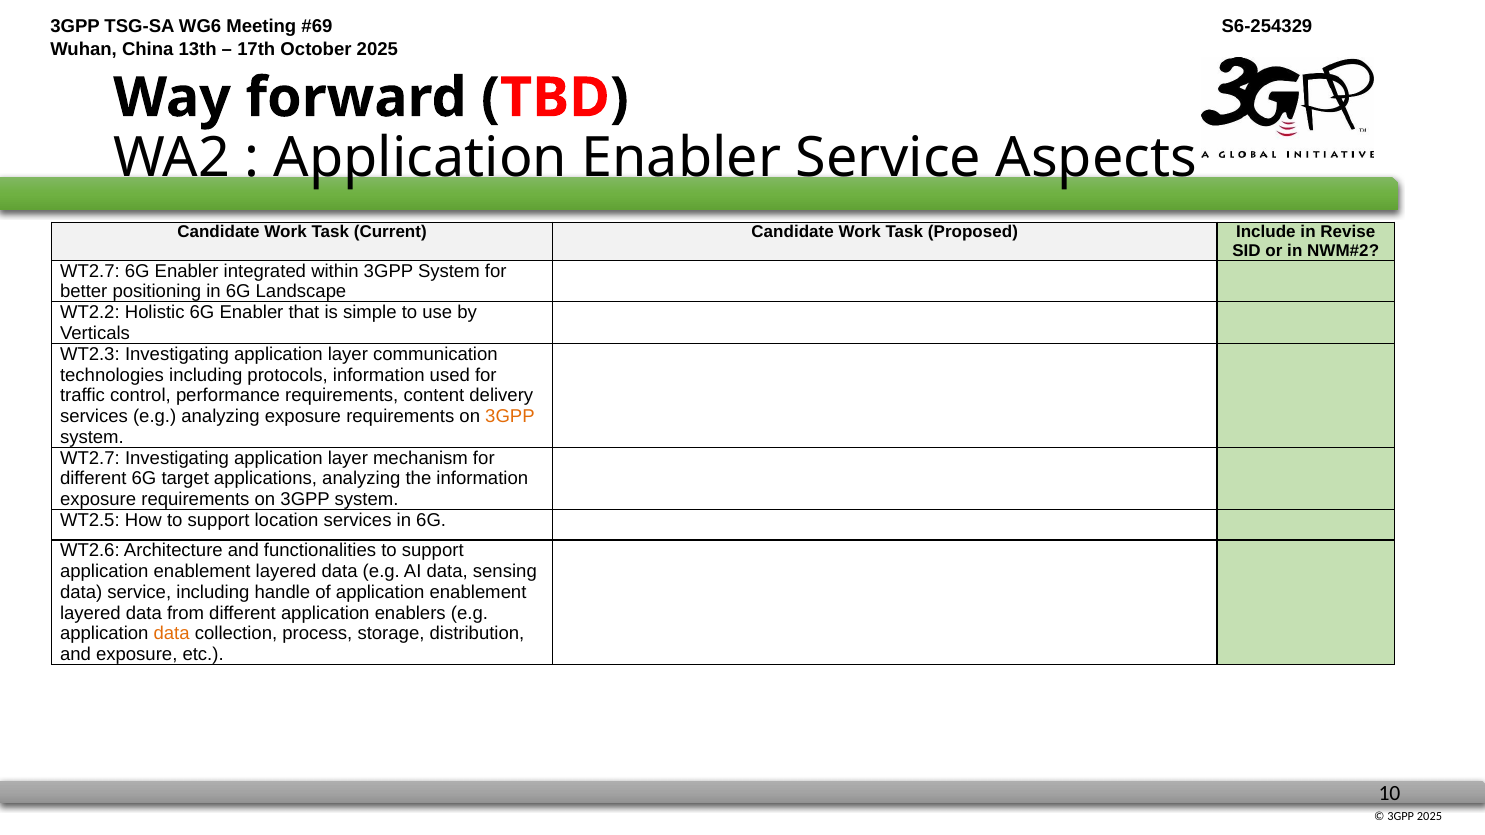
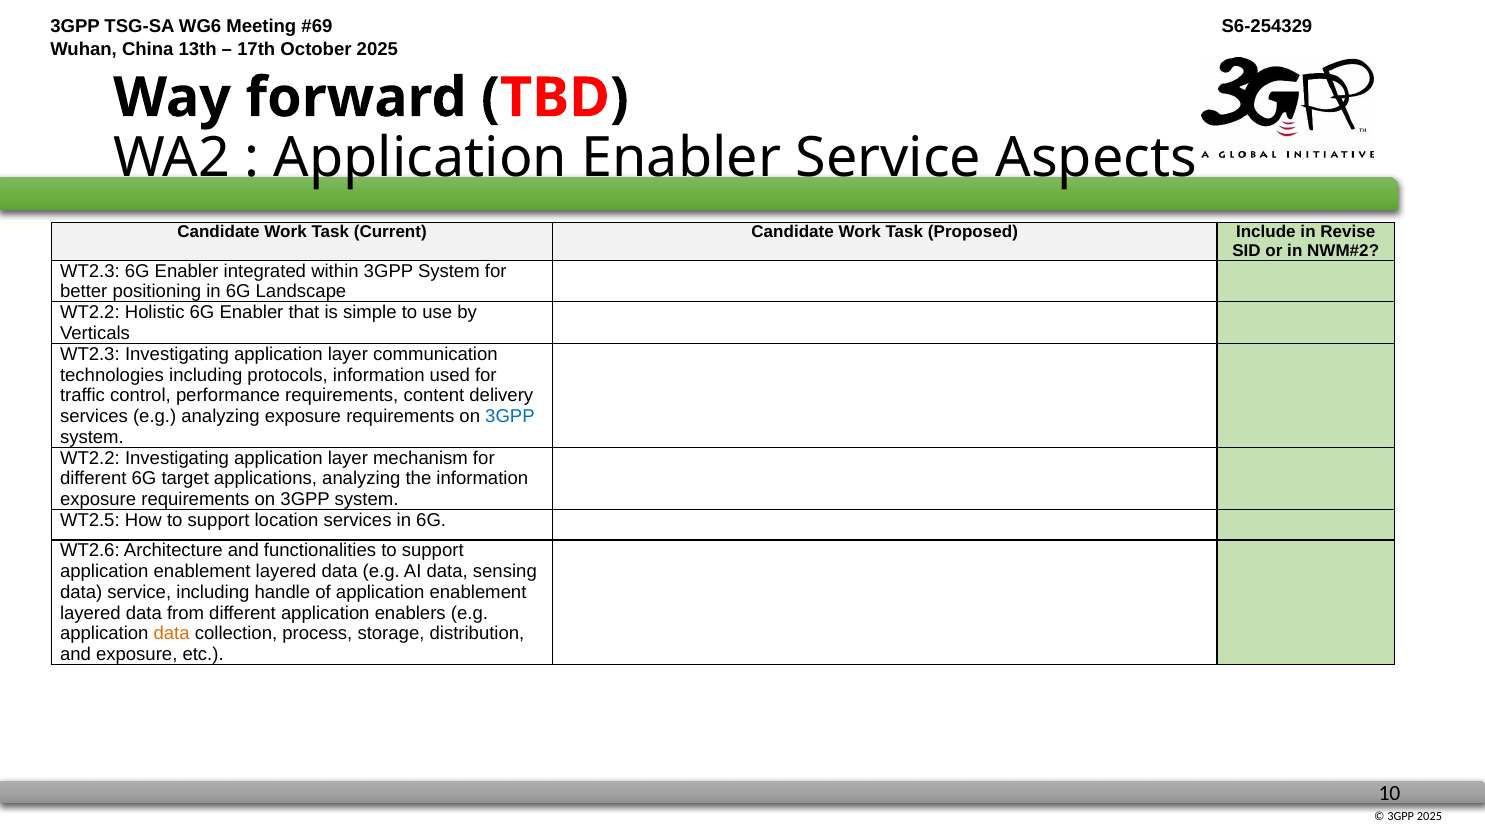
WT2.7: WT2.7 -> WT2.3 (90, 271)
3GPP colour: orange -> blue (510, 417)
WT2.7: WT2.7 -> WT2.2 (90, 458)
